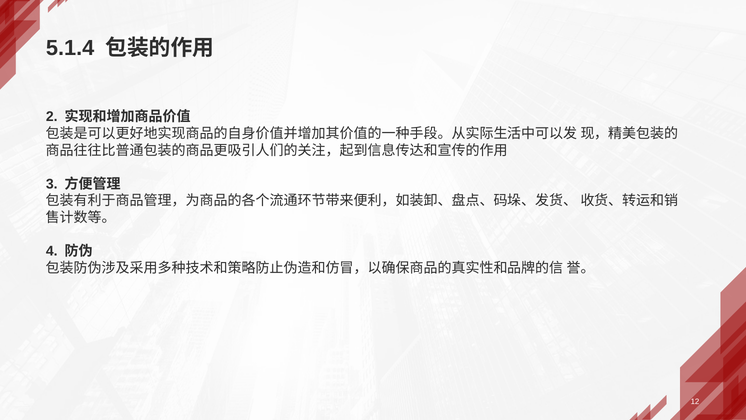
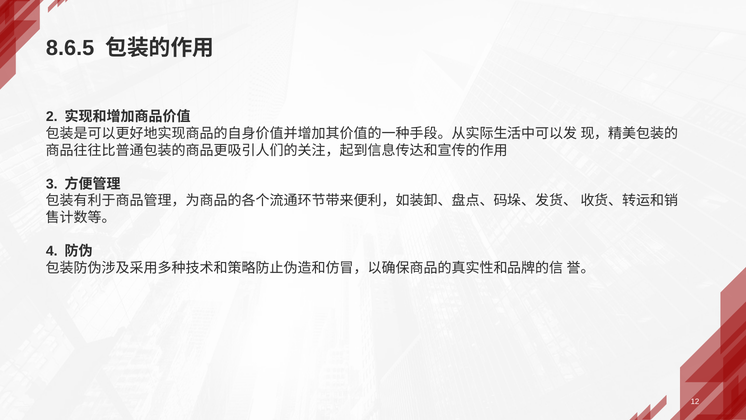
5.1.4: 5.1.4 -> 8.6.5 (70, 48)
